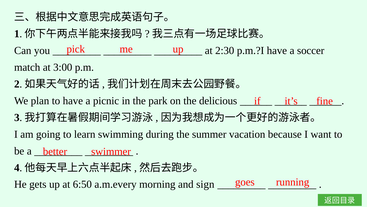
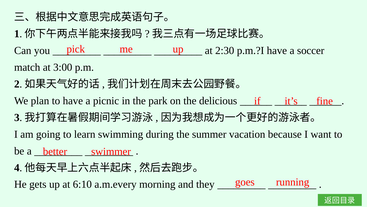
6:50: 6:50 -> 6:10 (82, 184)
sign: sign -> they (205, 184)
